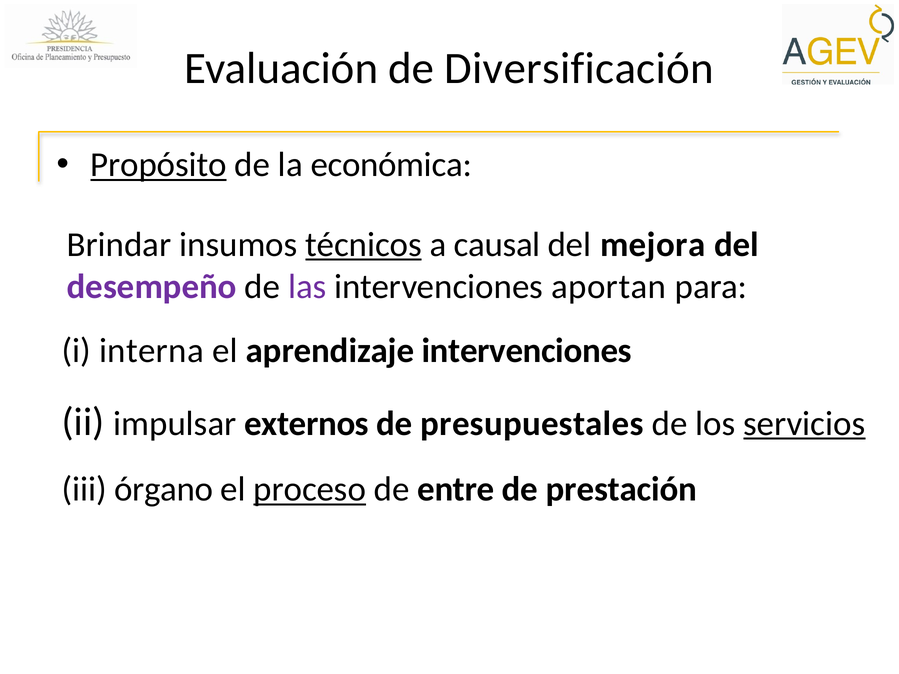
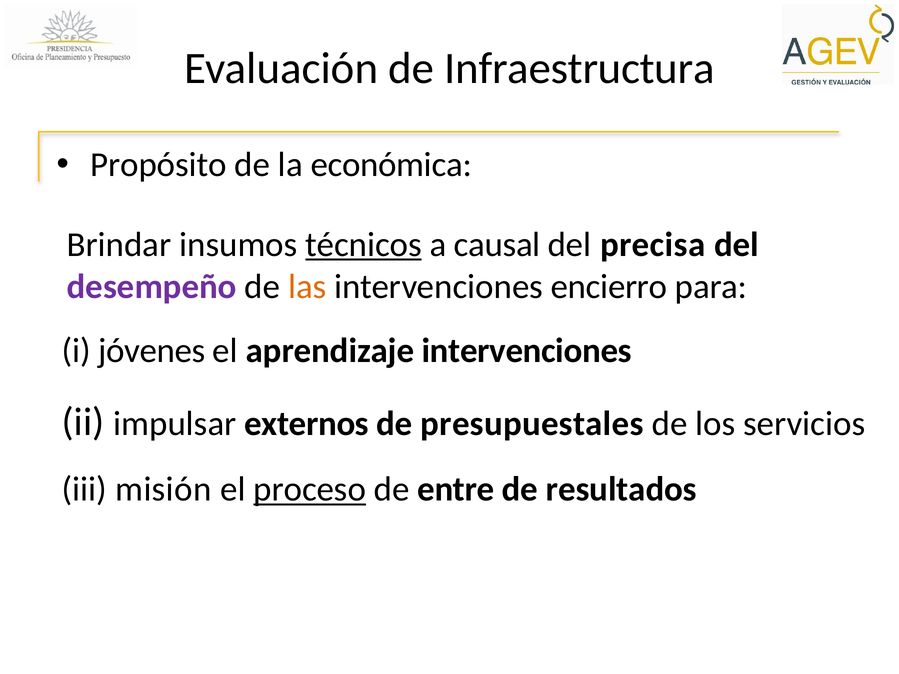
Diversificación: Diversificación -> Infraestructura (579, 68)
Propósito underline: present -> none (159, 165)
mejora: mejora -> precisa (653, 245)
las colour: purple -> orange (307, 287)
aportan: aportan -> encierro (609, 287)
interna: interna -> jóvenes (152, 351)
servicios underline: present -> none (804, 424)
órgano: órgano -> misión (163, 490)
prestación: prestación -> resultados (621, 490)
